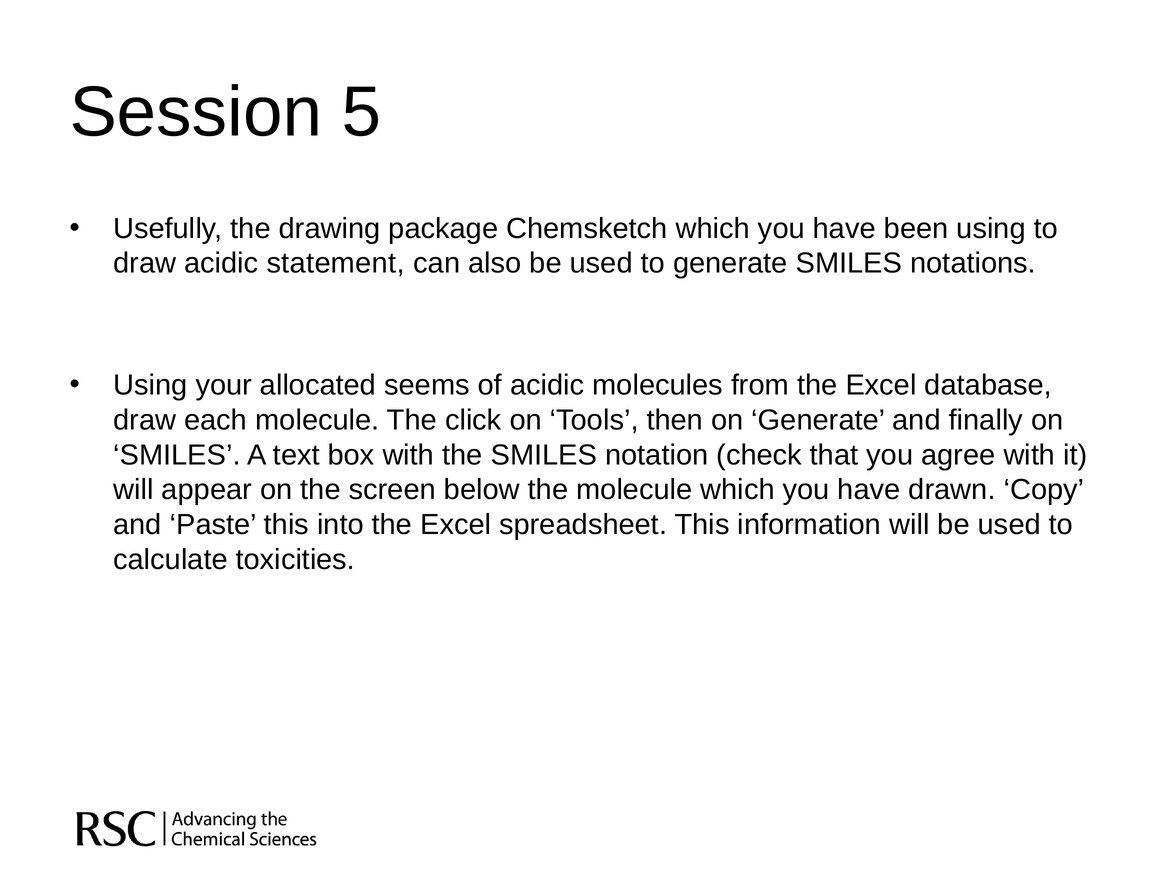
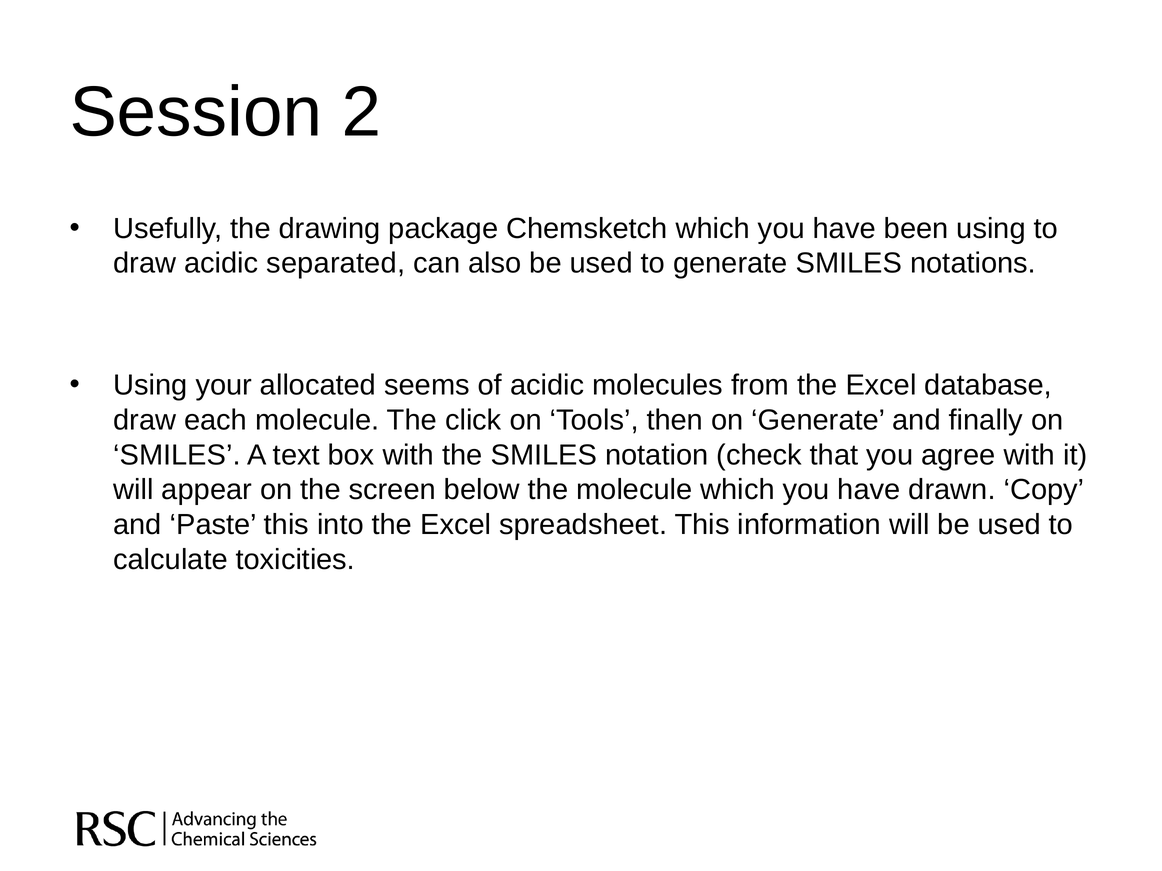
5: 5 -> 2 (362, 112)
statement: statement -> separated (336, 263)
